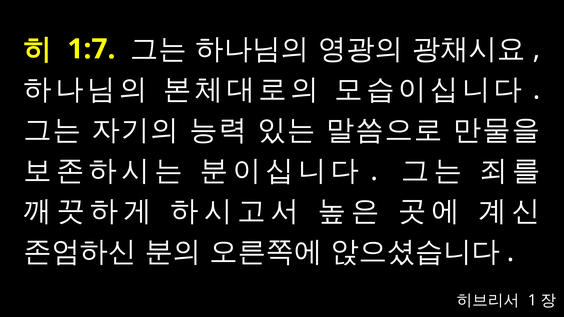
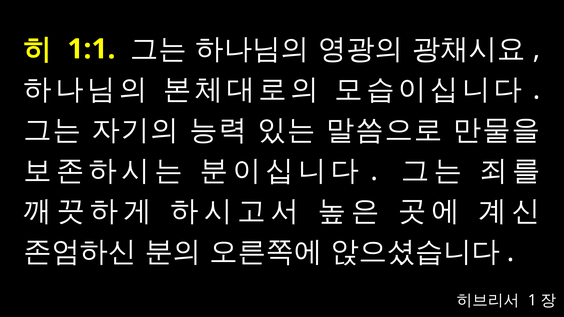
1:7: 1:7 -> 1:1 (91, 49)
